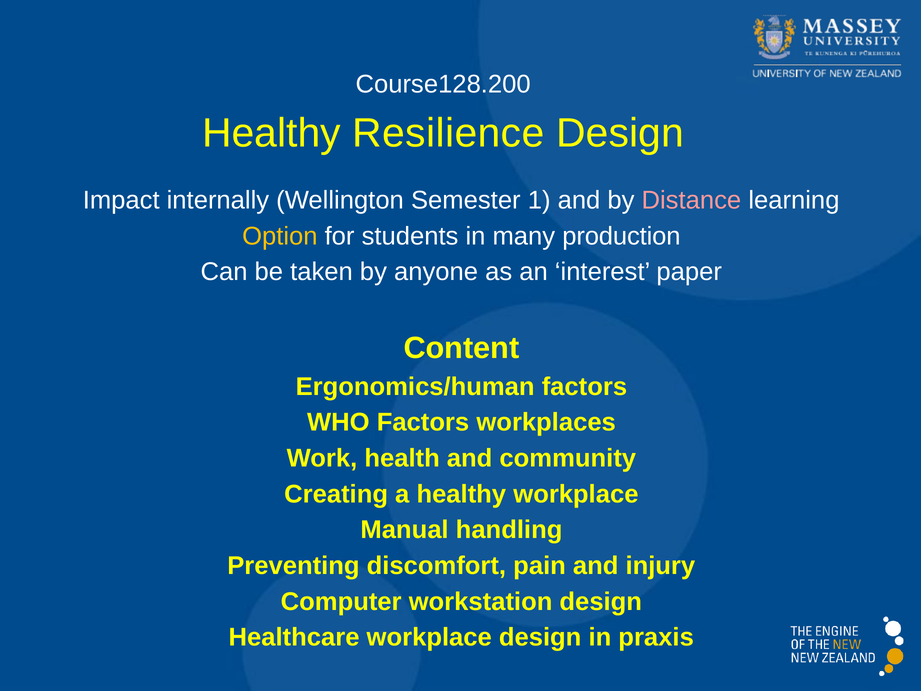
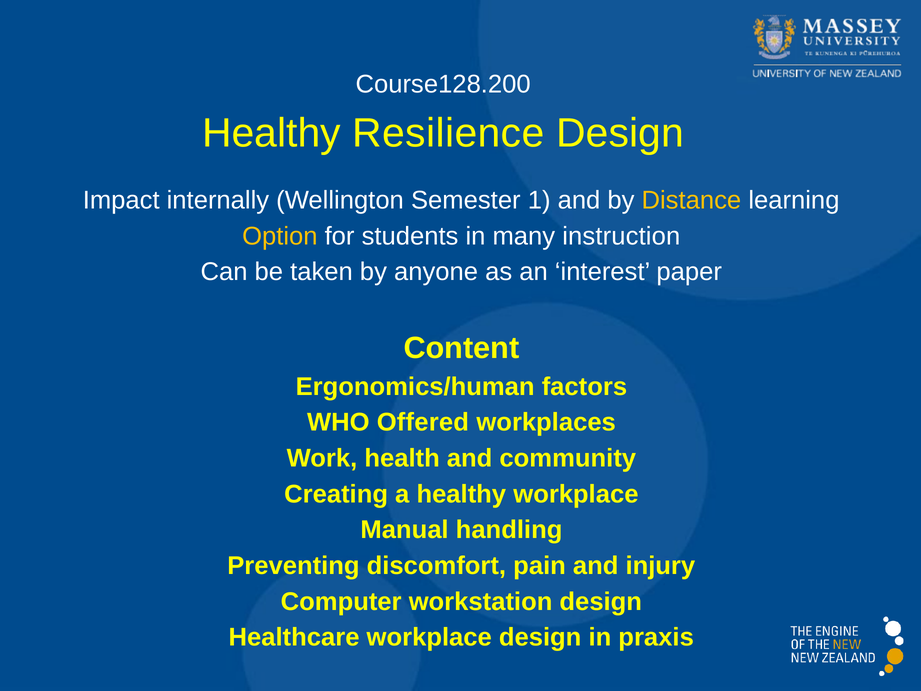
Distance colour: pink -> yellow (691, 200)
production: production -> instruction (621, 236)
WHO Factors: Factors -> Offered (423, 422)
